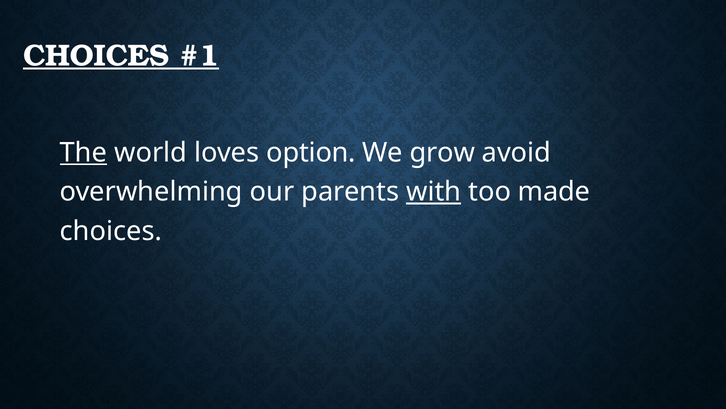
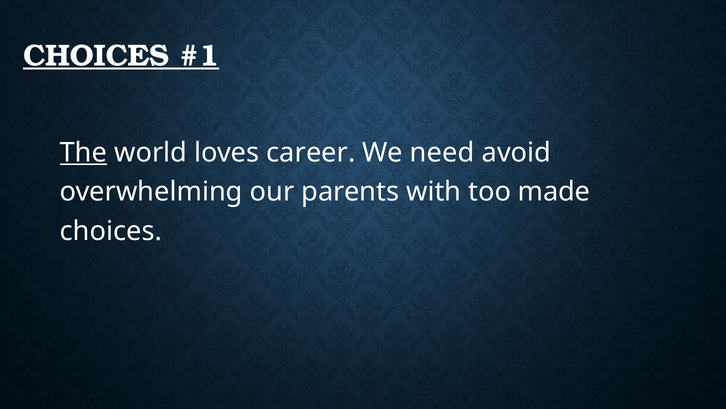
option: option -> career (311, 152)
grow: grow -> need (442, 152)
with underline: present -> none (434, 191)
